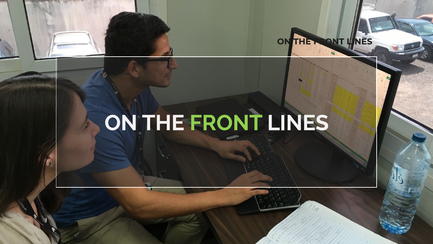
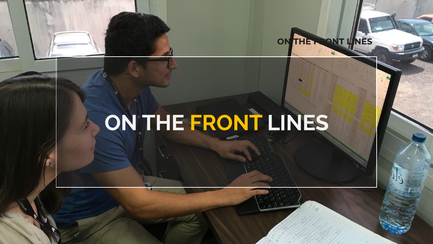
FRONT colour: light green -> yellow (226, 123)
